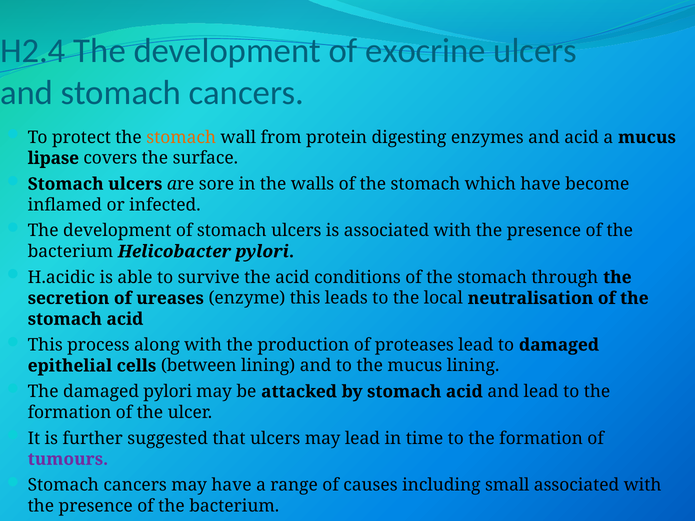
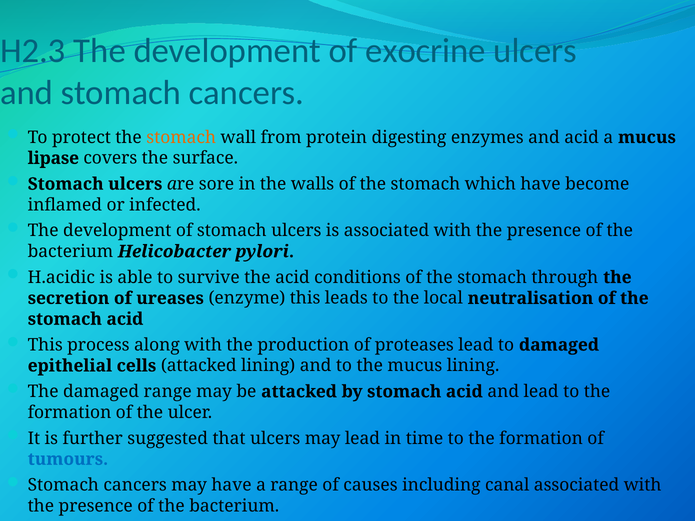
H2.4: H2.4 -> H2.3 (33, 51)
cells between: between -> attacked (199, 366)
damaged pylori: pylori -> range (168, 392)
tumours colour: purple -> blue (68, 459)
small: small -> canal (507, 485)
